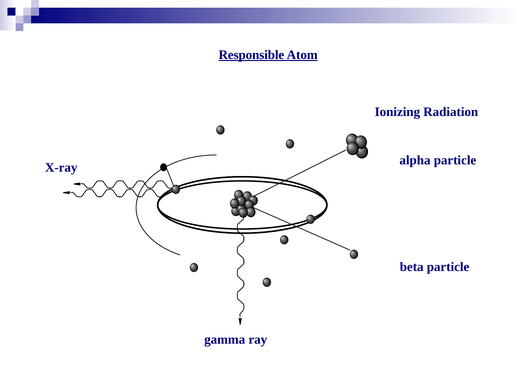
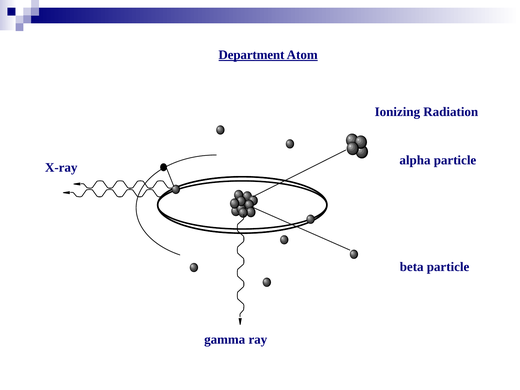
Responsible: Responsible -> Department (251, 55)
